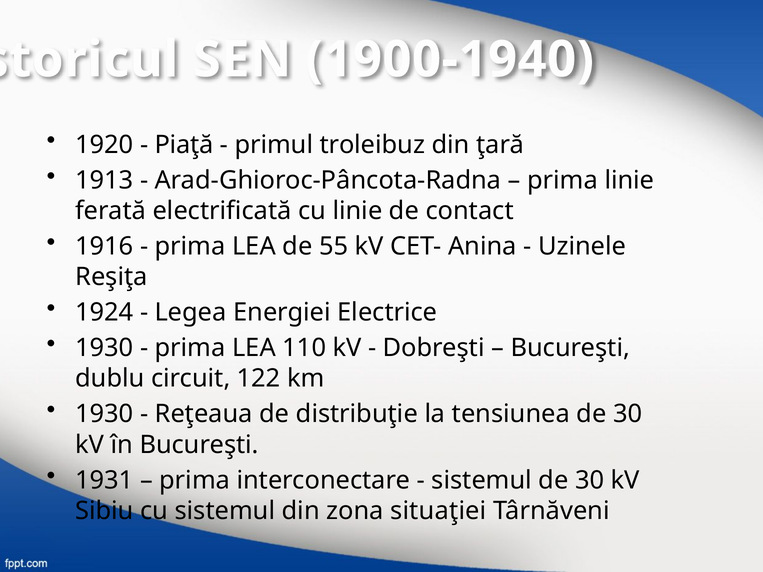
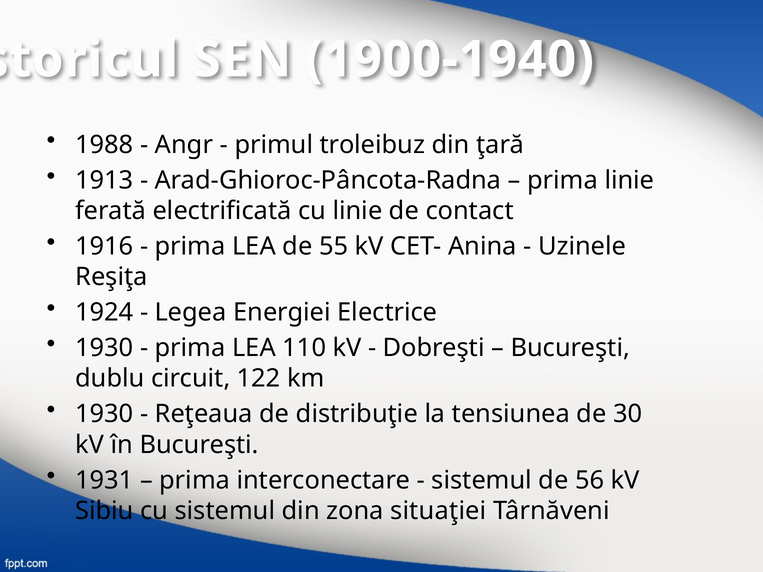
1920: 1920 -> 1988 (104, 145)
Piaţă: Piaţă -> Angr (184, 145)
sistemul de 30: 30 -> 56 (590, 480)
